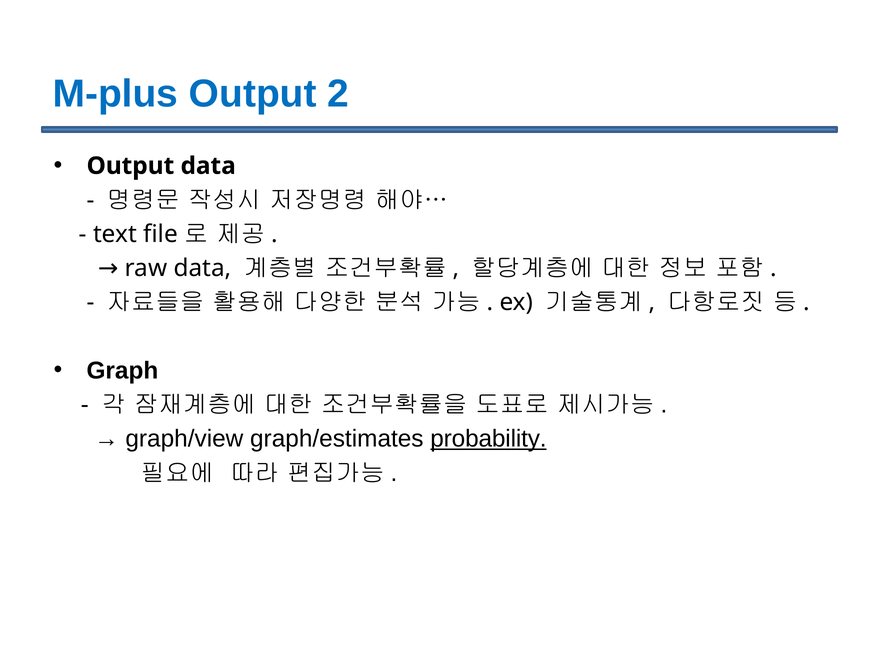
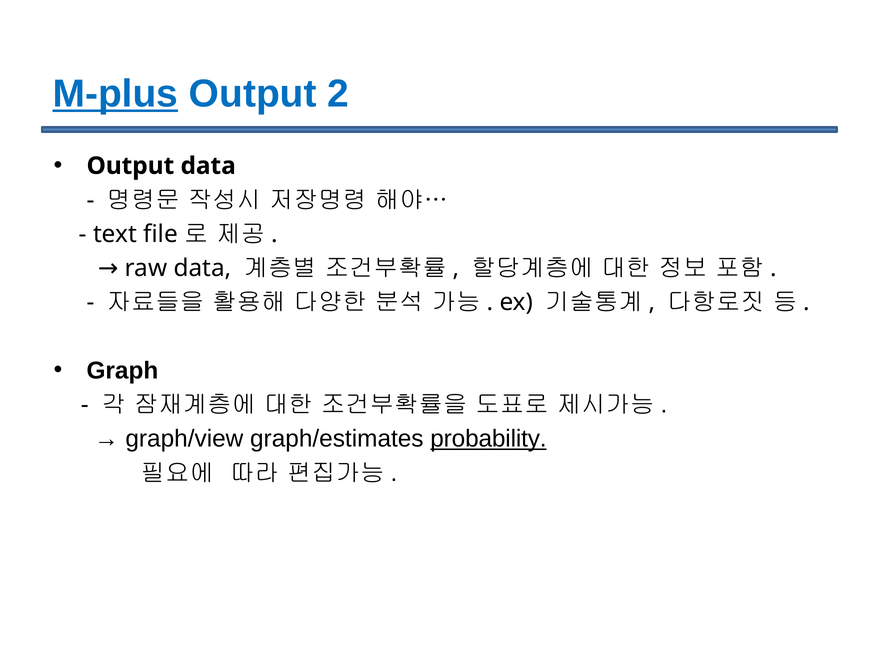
M-plus underline: none -> present (115, 94)
